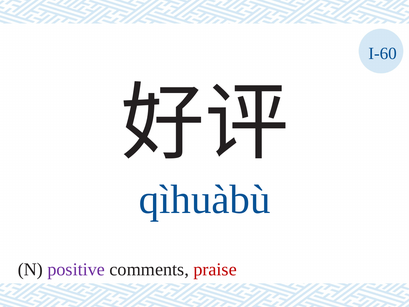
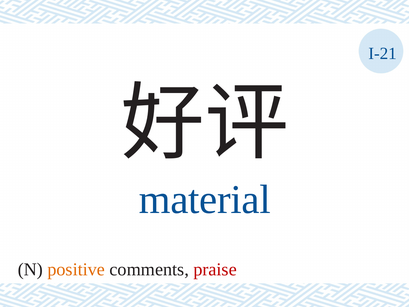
I-60: I-60 -> I-21 (383, 54)
qìhuàbù: qìhuàbù -> material (205, 200)
positive colour: purple -> orange (76, 269)
